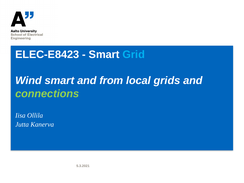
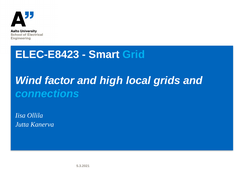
Wind smart: smart -> factor (60, 81)
from: from -> high (111, 81)
connections colour: light green -> light blue (47, 94)
